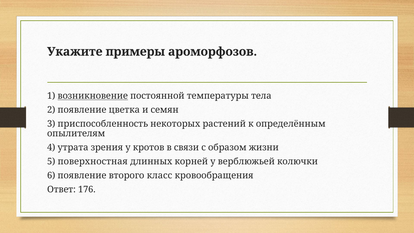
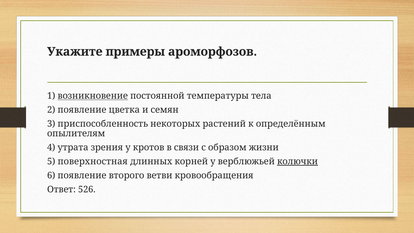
колючки underline: none -> present (298, 161)
класс: класс -> ветви (160, 175)
176: 176 -> 526 (87, 189)
